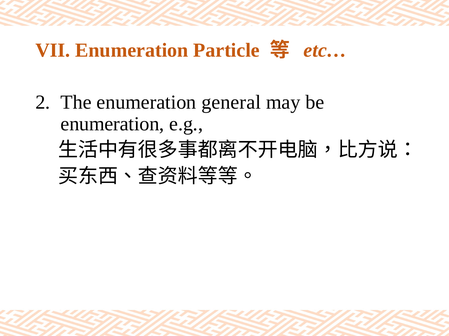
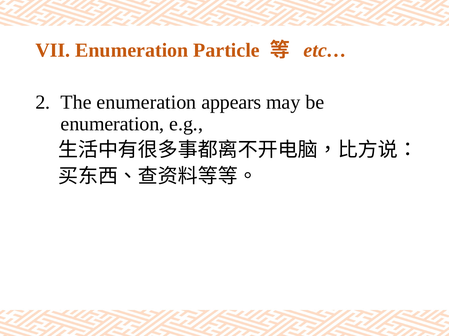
general: general -> appears (231, 103)
